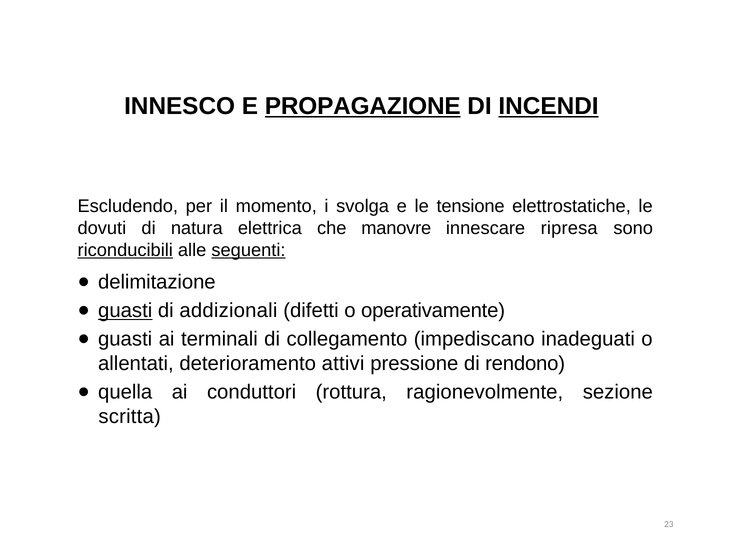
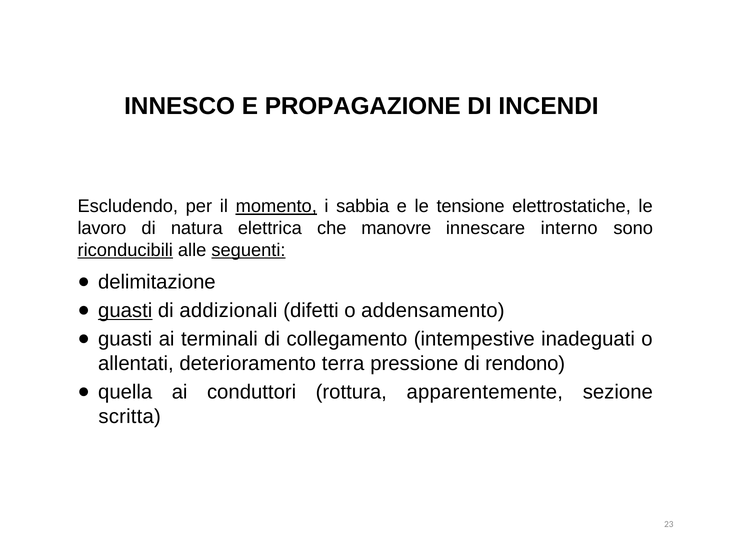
PROPAGAZIONE underline: present -> none (363, 106)
INCENDI underline: present -> none (549, 106)
momento underline: none -> present (276, 206)
svolga: svolga -> sabbia (363, 206)
dovuti: dovuti -> lavoro (102, 228)
ripresa: ripresa -> interno (569, 228)
operativamente: operativamente -> addensamento (433, 310)
impediscano: impediscano -> intempestive (474, 339)
attivi: attivi -> terra (343, 363)
ragionevolmente: ragionevolmente -> apparentemente (485, 392)
